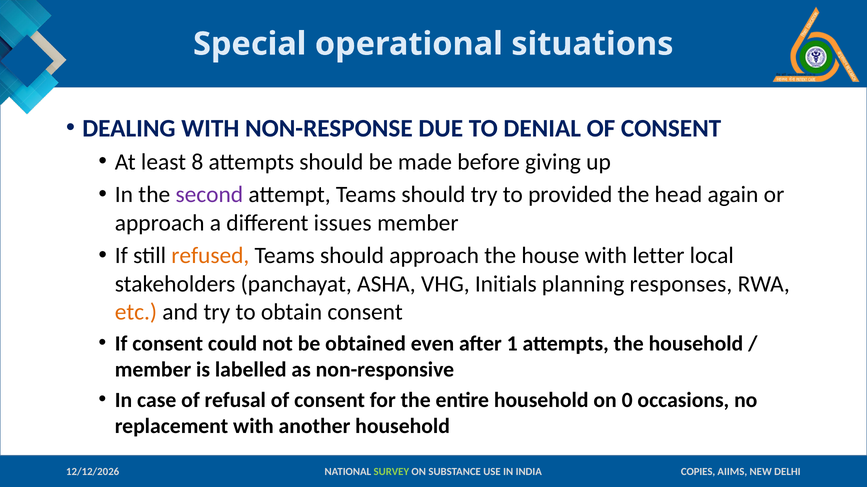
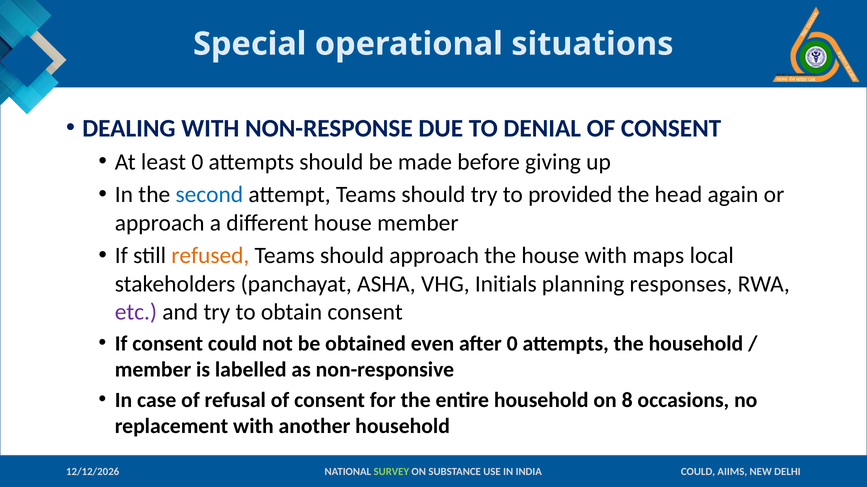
least 8: 8 -> 0 (197, 162)
second colour: purple -> blue (209, 195)
different issues: issues -> house (343, 223)
letter: letter -> maps (658, 256)
etc colour: orange -> purple (136, 312)
after 1: 1 -> 0 (512, 344)
0: 0 -> 8 (627, 400)
INDIA COPIES: COPIES -> COULD (698, 473)
